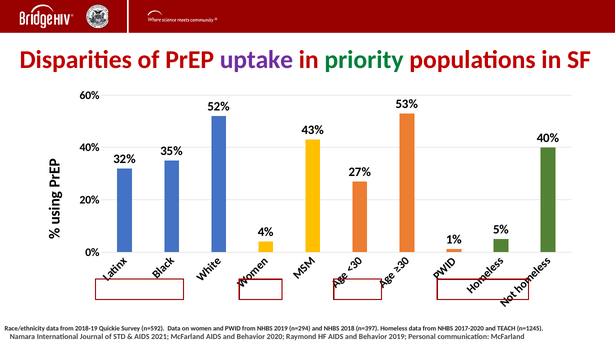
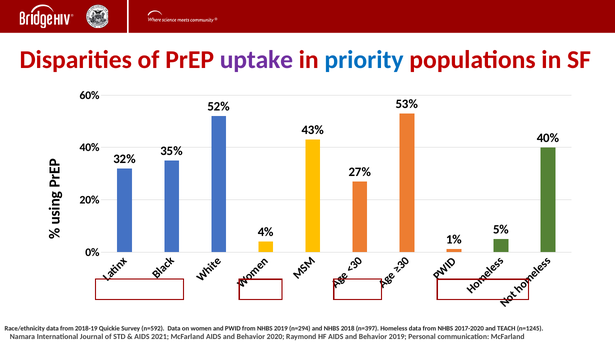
priority colour: green -> blue (364, 60)
